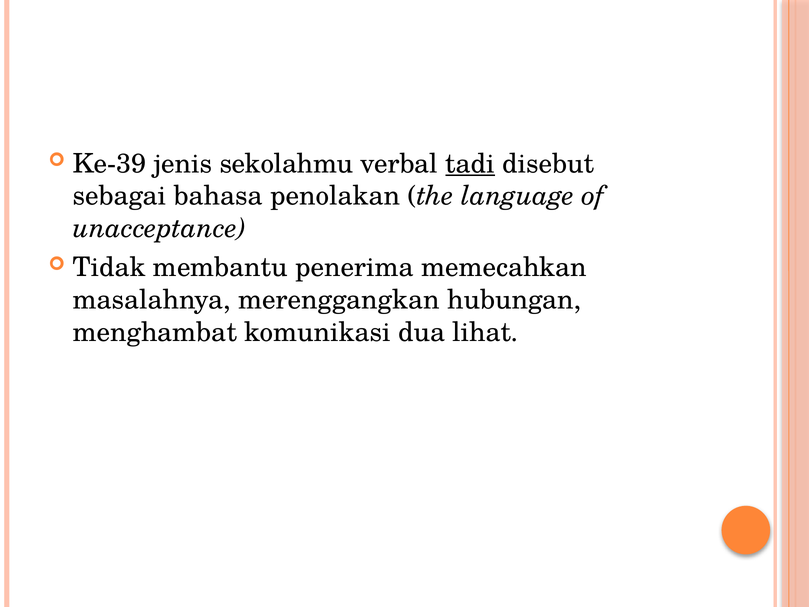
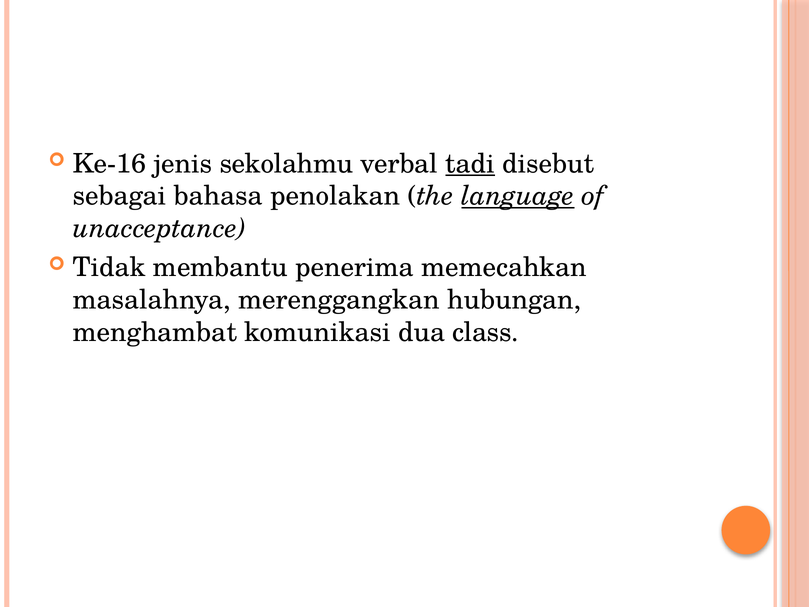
Ke-39: Ke-39 -> Ke-16 (109, 164)
language underline: none -> present (518, 196)
lihat: lihat -> class (486, 332)
